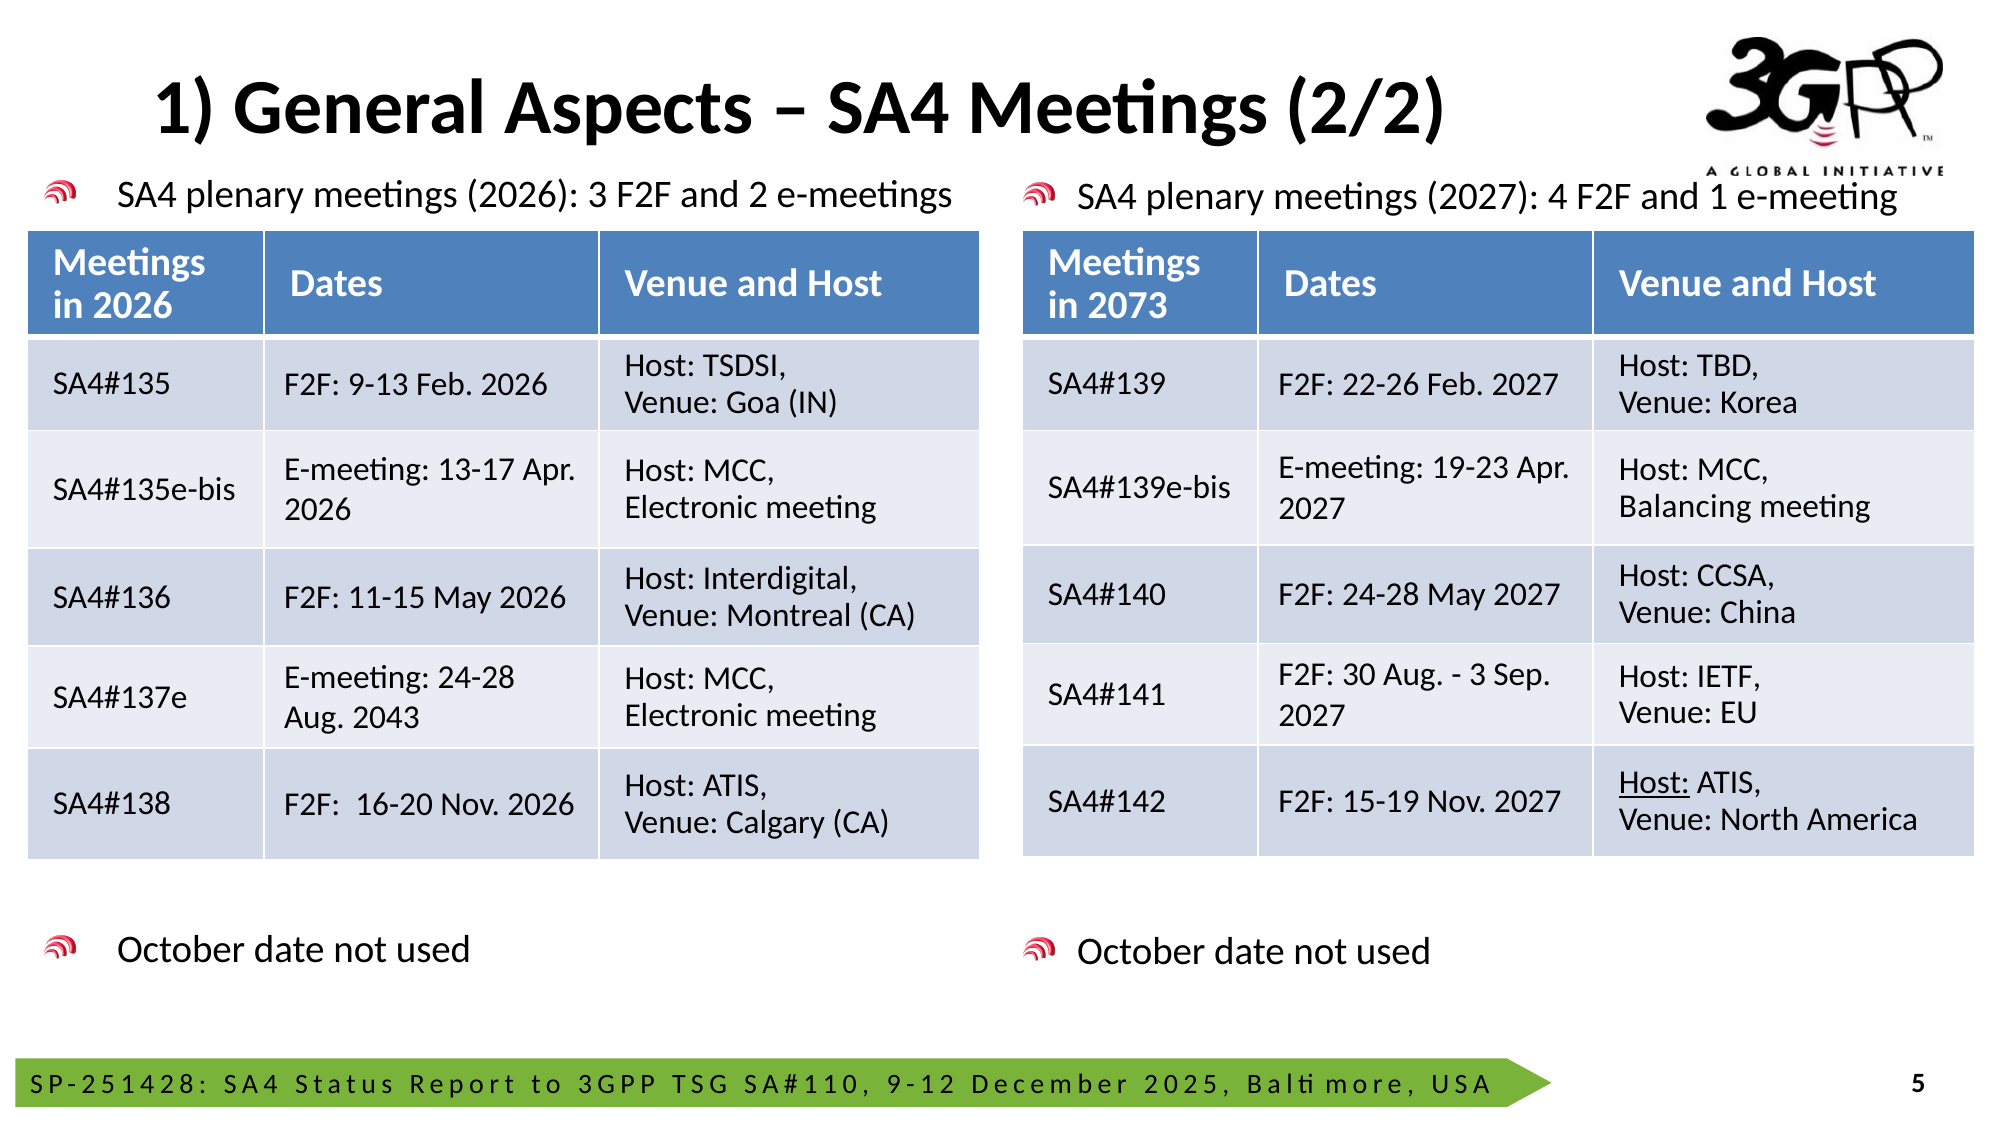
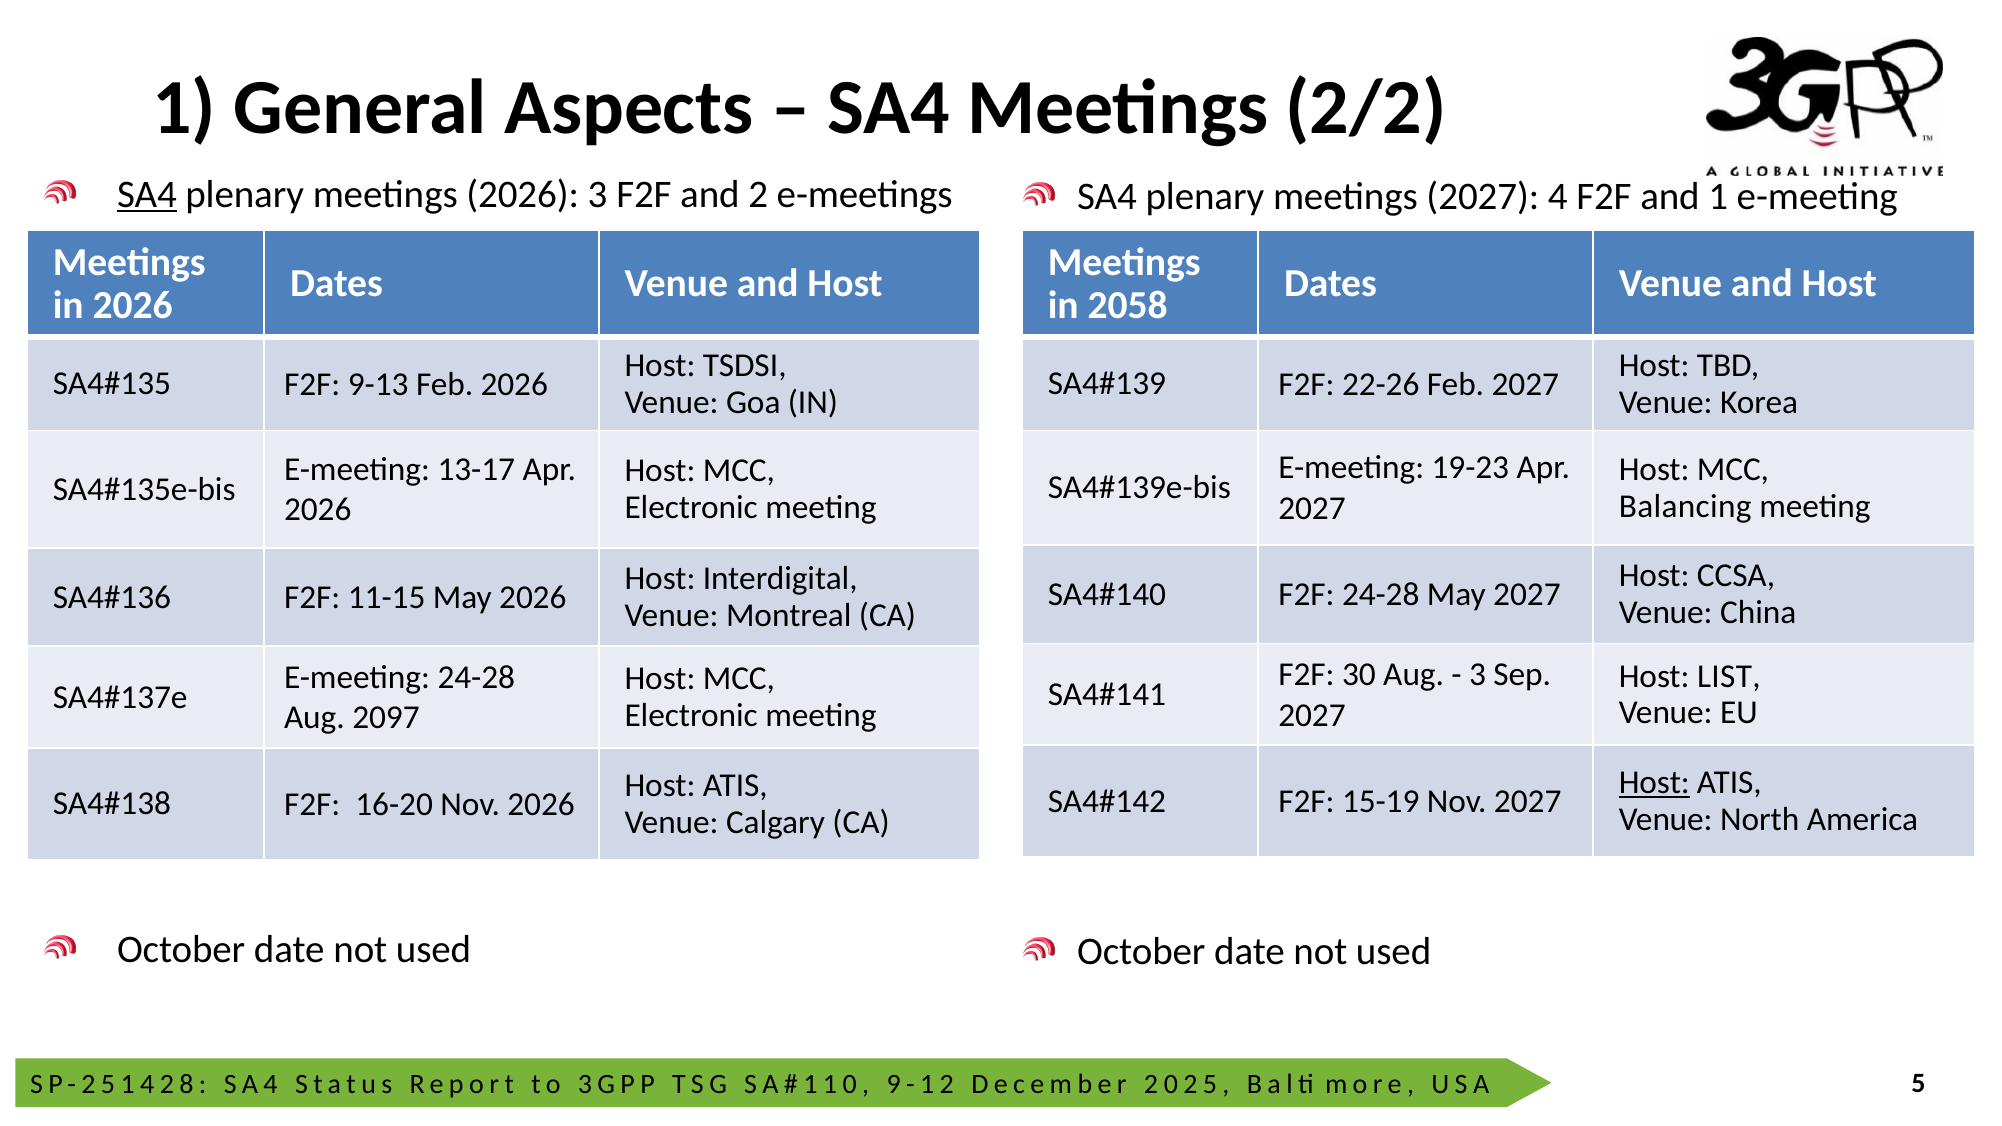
SA4 underline: none -> present (147, 194)
2073: 2073 -> 2058 (1128, 305)
IETF: IETF -> LIST (1729, 676)
2043: 2043 -> 2097 (386, 718)
